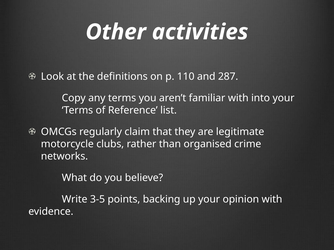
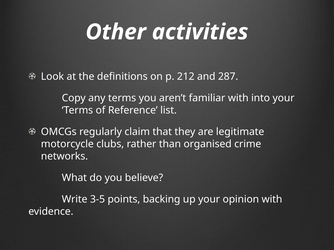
110: 110 -> 212 (186, 77)
